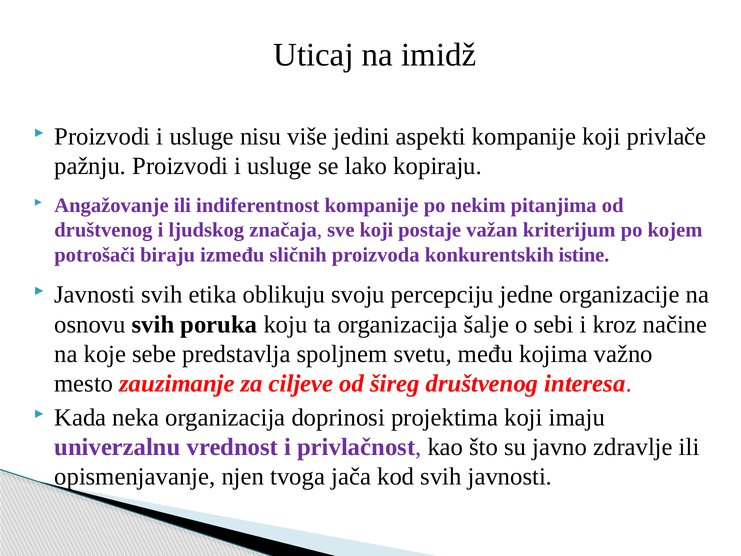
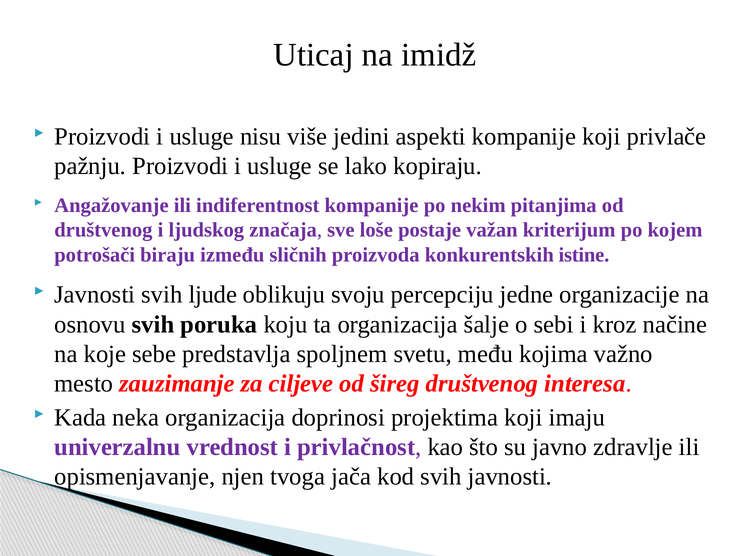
sve koji: koji -> loše (376, 230)
etika: etika -> ljude (213, 295)
